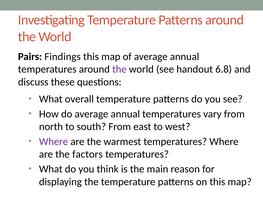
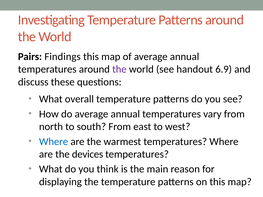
6.8: 6.8 -> 6.9 (224, 69)
Where colour: purple -> blue (54, 142)
factors: factors -> devices (88, 154)
